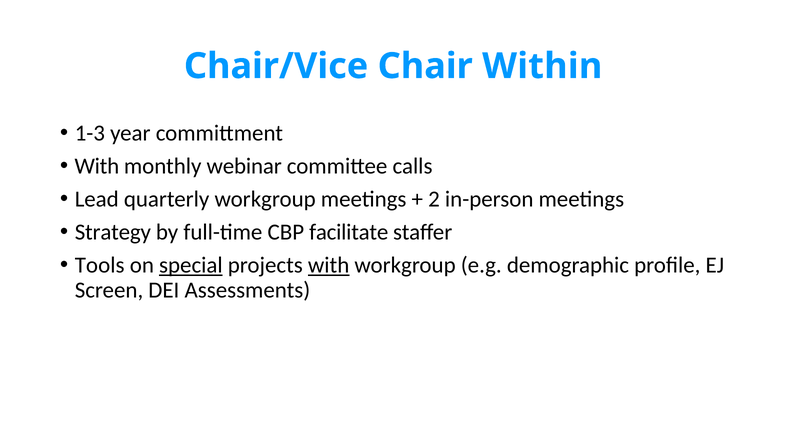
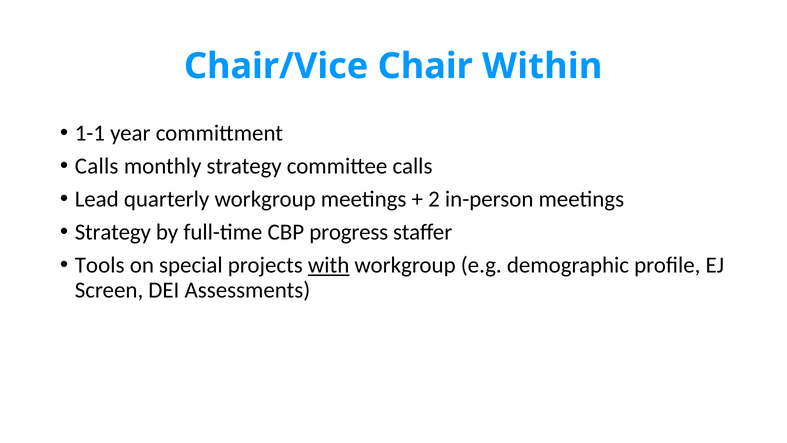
1-3: 1-3 -> 1-1 (90, 133)
With: With -> Calls (97, 166)
monthly webinar: webinar -> strategy (244, 166)
facilitate: facilitate -> progress (349, 232)
special underline: present -> none (191, 265)
